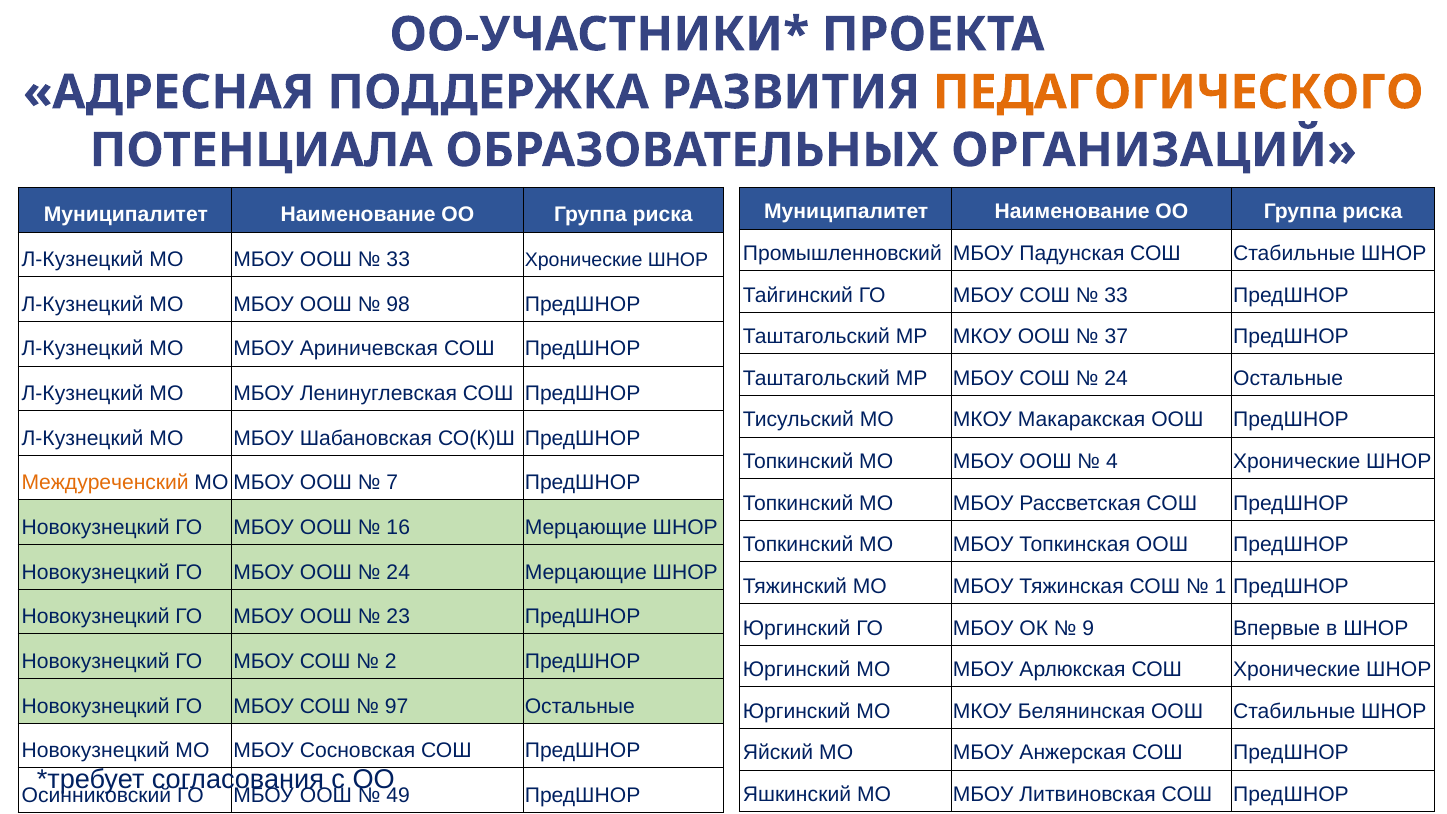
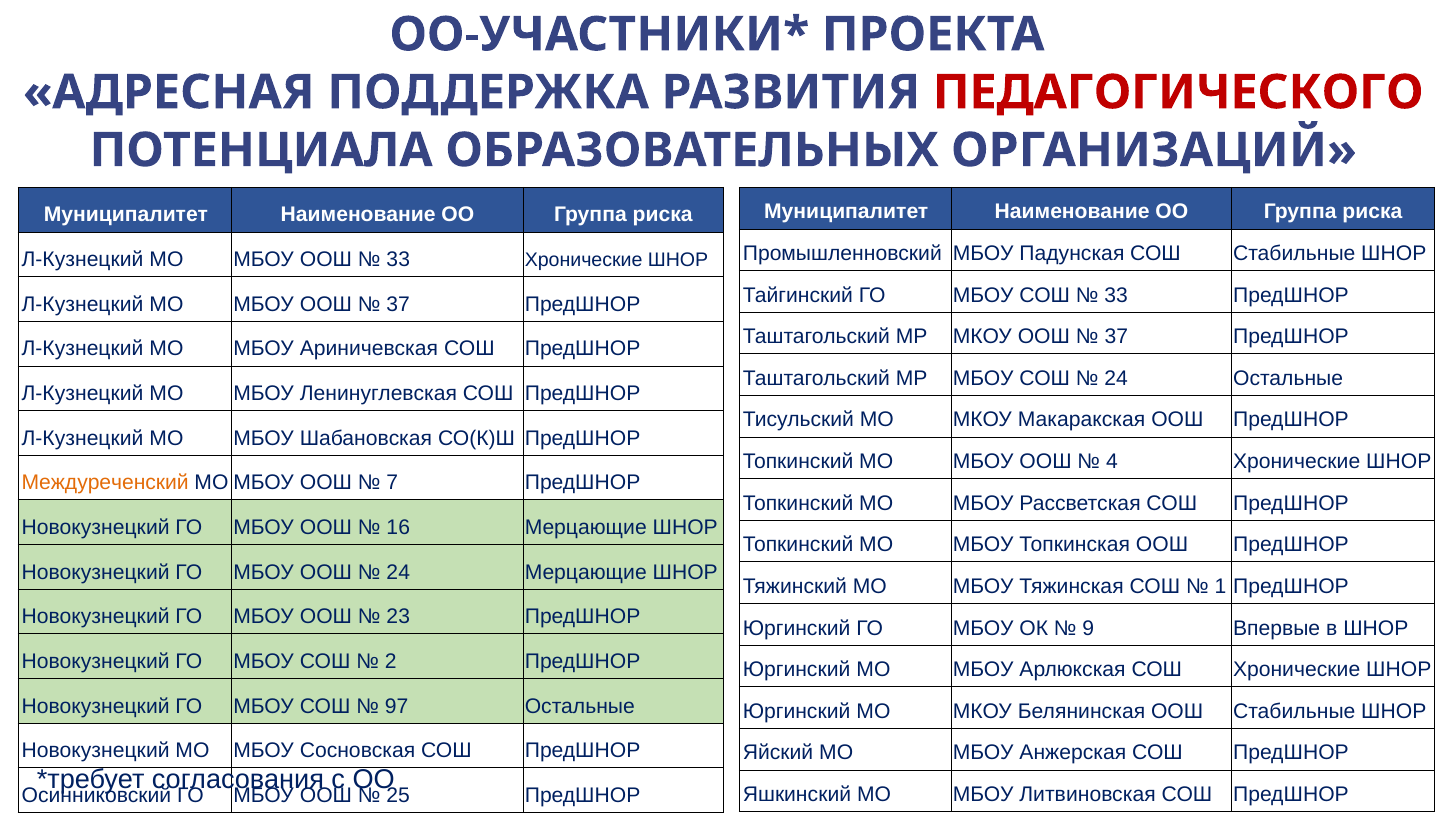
ПЕДАГОГИЧЕСКОГО colour: orange -> red (1178, 92)
98: 98 -> 37 (398, 304)
49: 49 -> 25 (398, 795)
